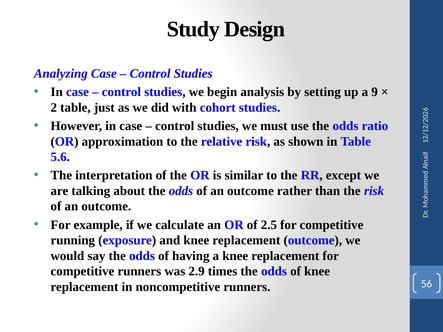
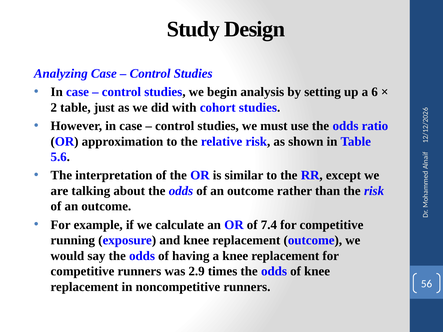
a 9: 9 -> 6 (375, 92)
2.5: 2.5 -> 7.4 (269, 225)
